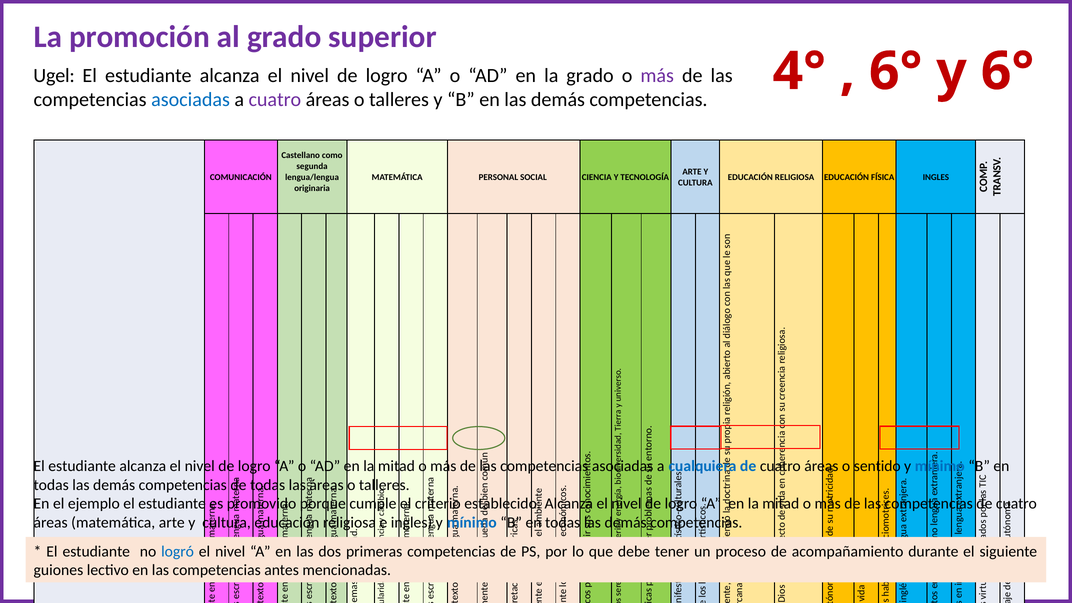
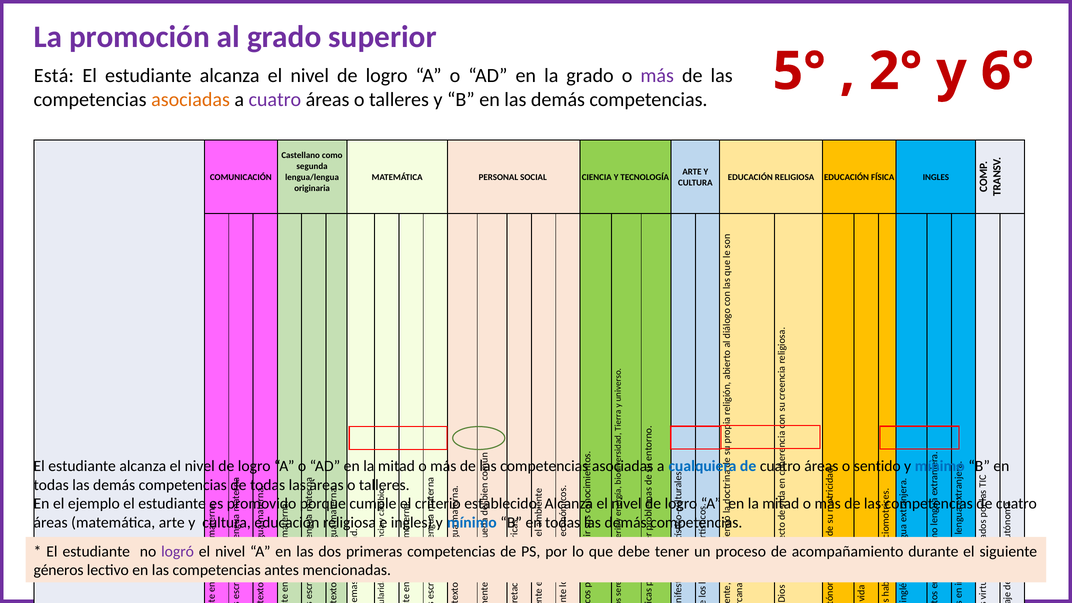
4°: 4° -> 5° (799, 71)
6°: 6° -> 2° (896, 71)
Ugel: Ugel -> Está (54, 76)
asociadas colour: blue -> orange (191, 100)
logró colour: blue -> purple (178, 551)
guiones: guiones -> géneros (59, 570)
